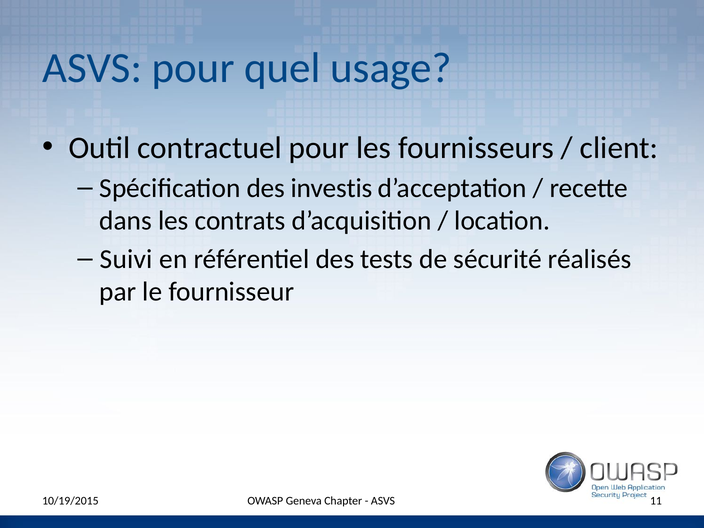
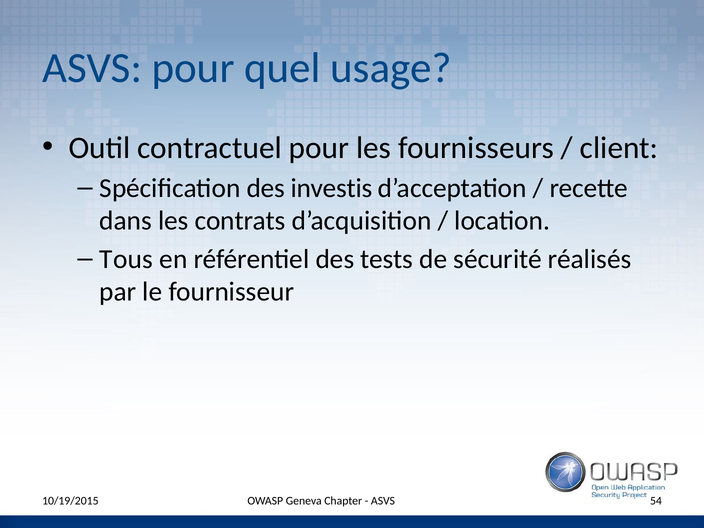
Suivi: Suivi -> Tous (126, 259)
11: 11 -> 54 (656, 501)
